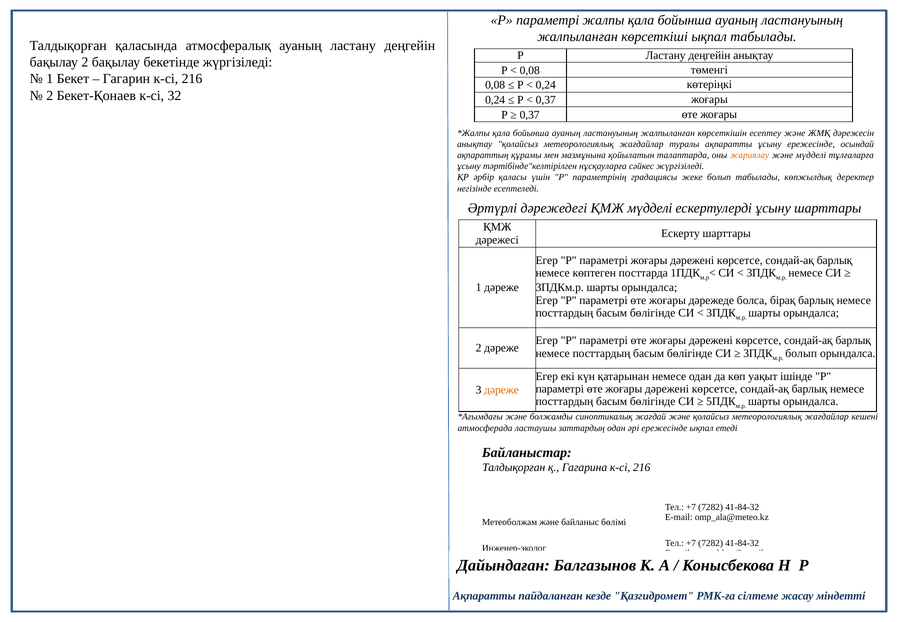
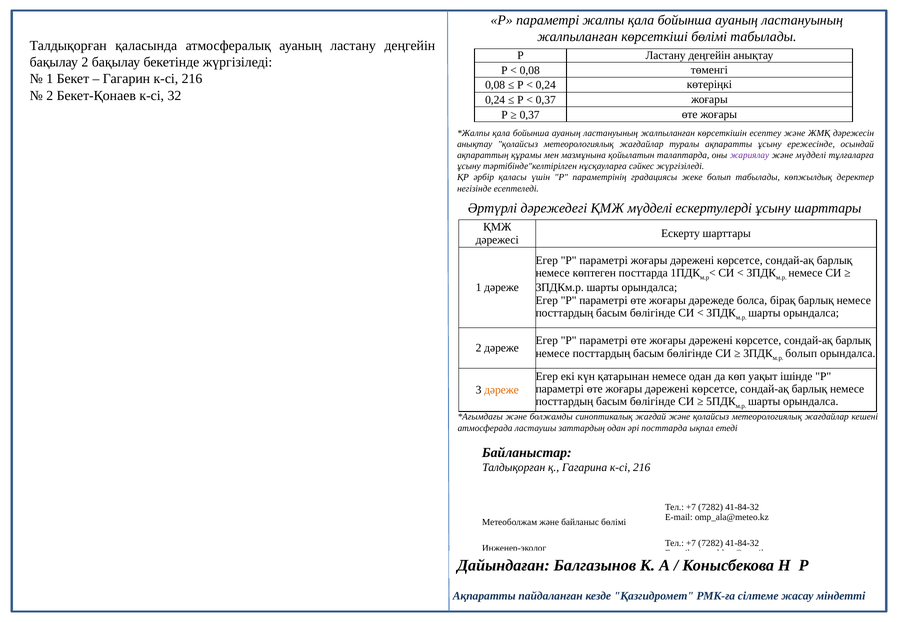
көрсеткіші ықпал: ықпал -> бөлімі (709, 37)
жариялау colour: orange -> purple (750, 155)
әрі ережесінде: ережесінде -> посттарда (664, 428)
